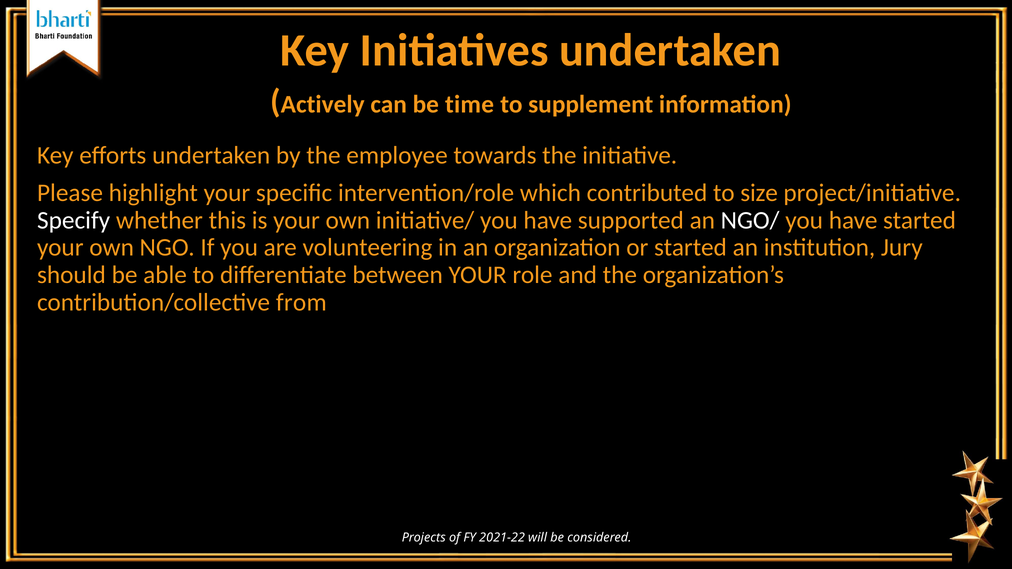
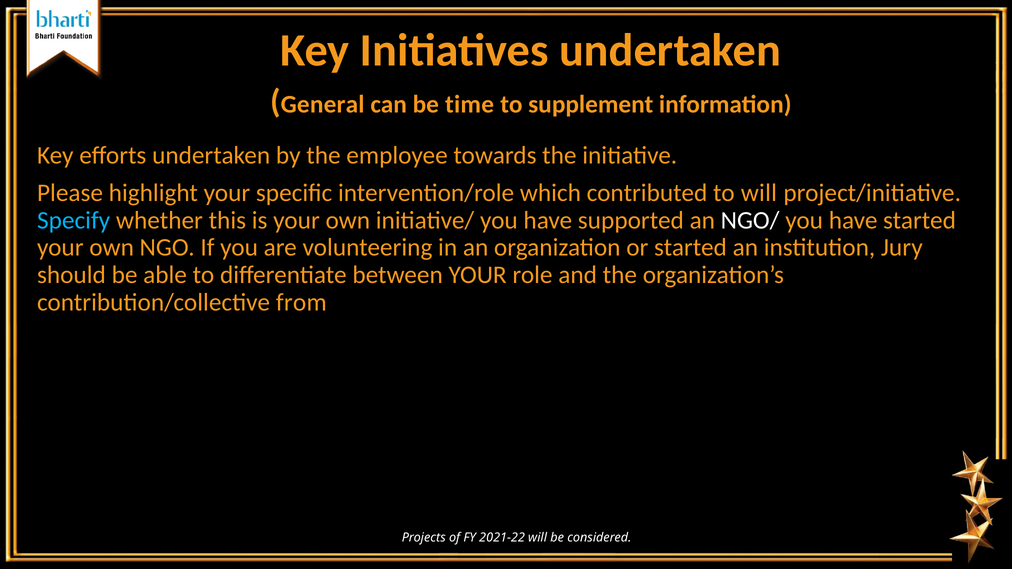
Actively: Actively -> General (323, 105)
to size: size -> will (759, 193)
Specify colour: white -> light blue (74, 220)
